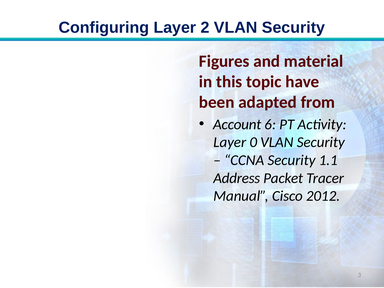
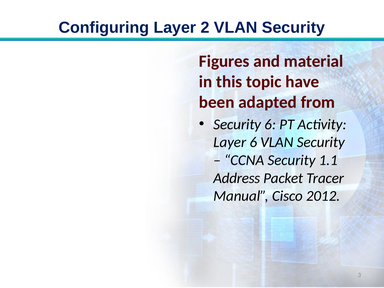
Account: Account -> Security (237, 124)
Layer 0: 0 -> 6 (253, 142)
